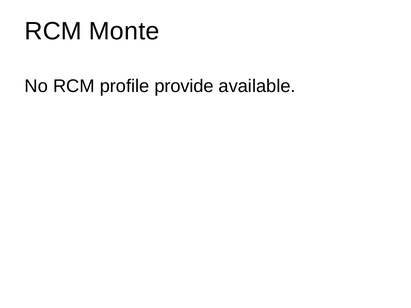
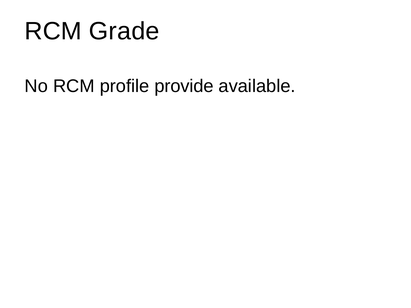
Monte: Monte -> Grade (124, 31)
